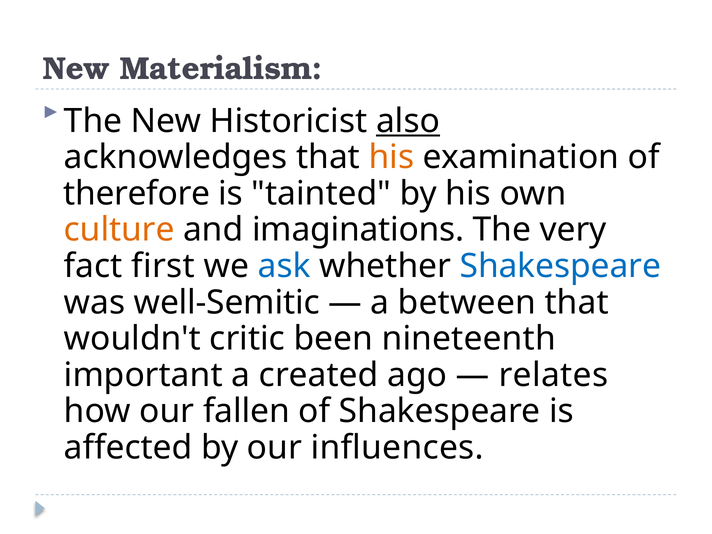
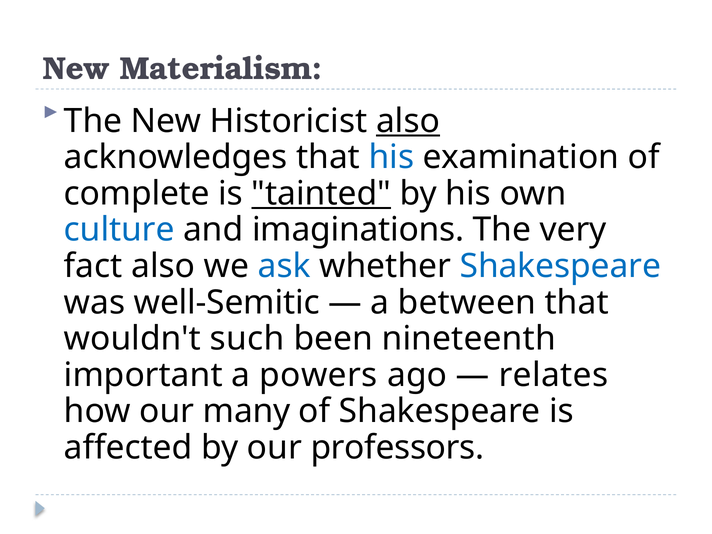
his colour: orange -> blue (391, 157)
therefore: therefore -> complete (137, 194)
tainted underline: none -> present (321, 194)
culture colour: orange -> blue (119, 230)
fact first: first -> also (163, 266)
critic: critic -> such (247, 339)
created: created -> powers (319, 375)
fallen: fallen -> many (247, 411)
influences: influences -> professors (397, 448)
